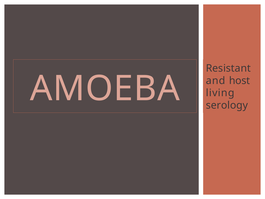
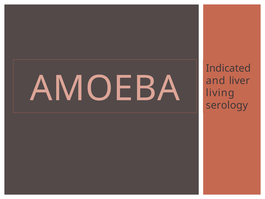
Resistant: Resistant -> Indicated (228, 68)
host: host -> liver (239, 81)
